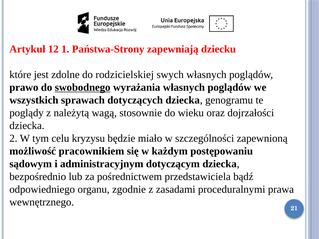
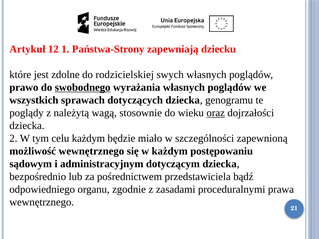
oraz underline: none -> present (216, 113)
celu kryzysu: kryzysu -> każdym (88, 139)
możliwość pracownikiem: pracownikiem -> wewnętrznego (91, 151)
